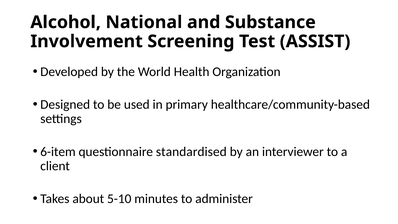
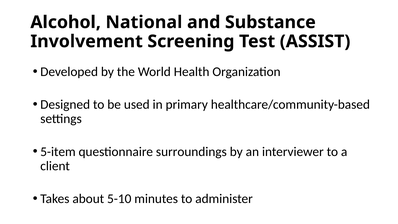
6-item: 6-item -> 5-item (58, 152)
standardised: standardised -> surroundings (191, 152)
